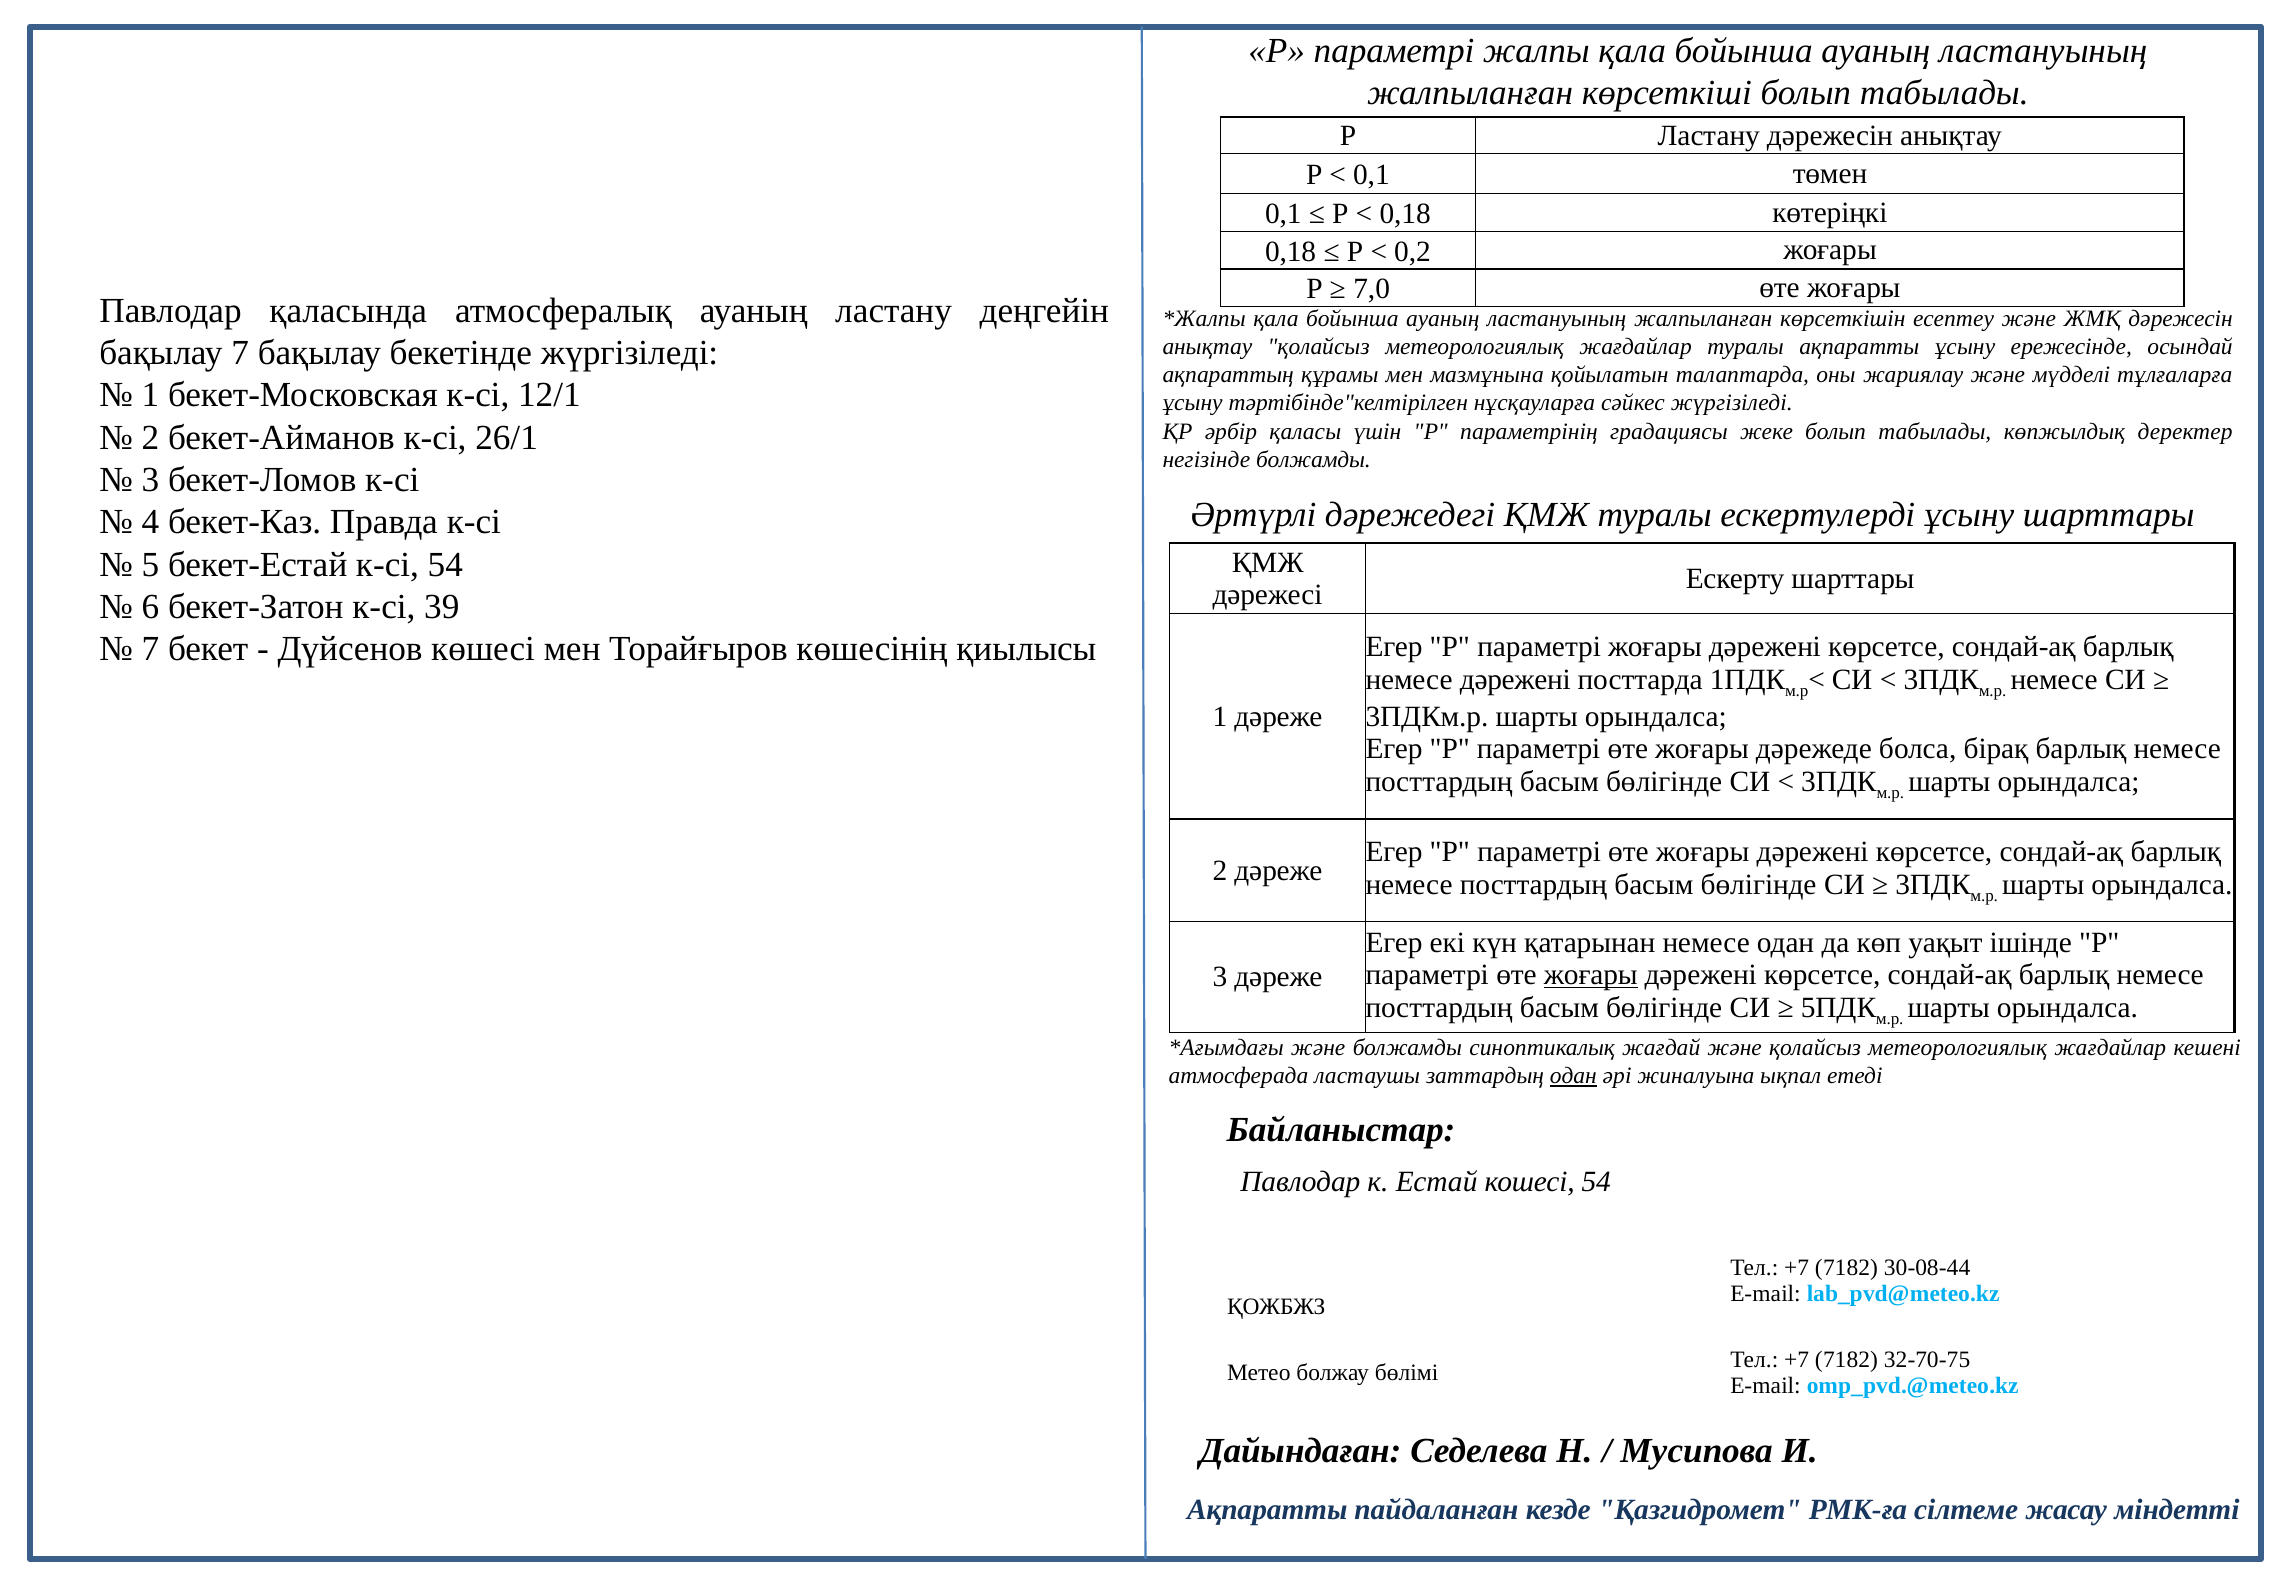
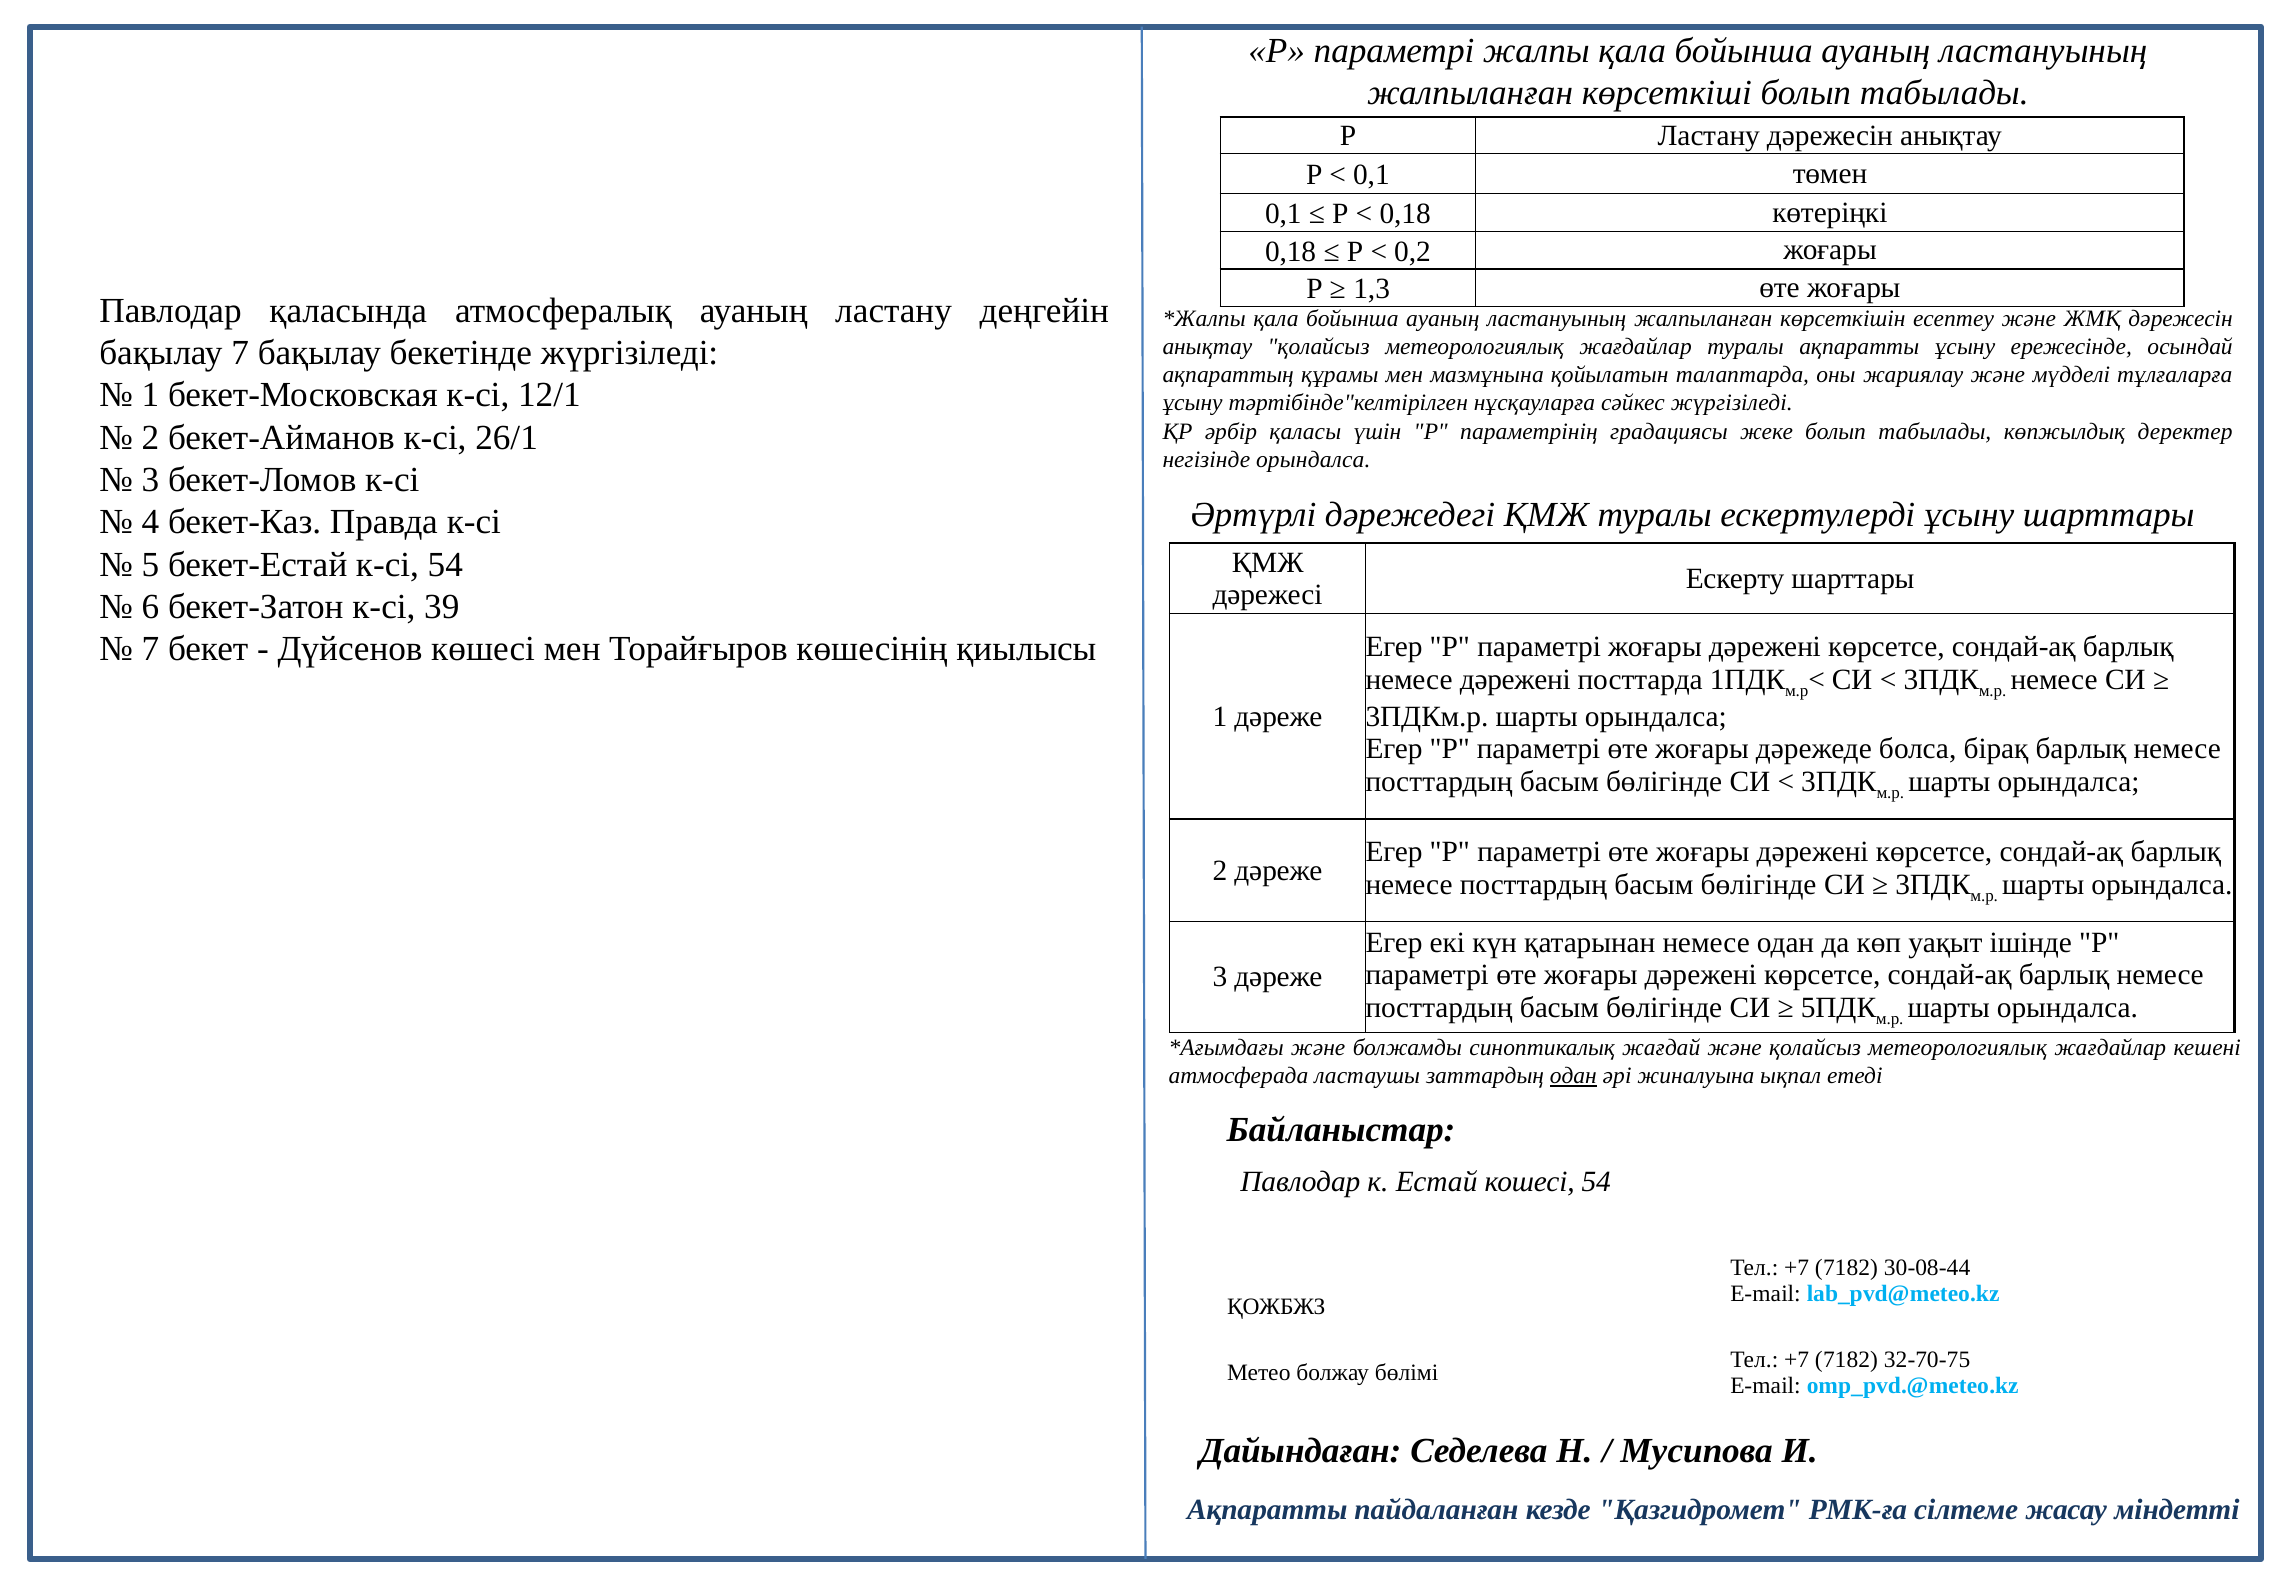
7,0: 7,0 -> 1,3 (1372, 289)
негізінде болжамды: болжамды -> орындалса (1313, 459)
жоғары underline: present -> none (1591, 975)
